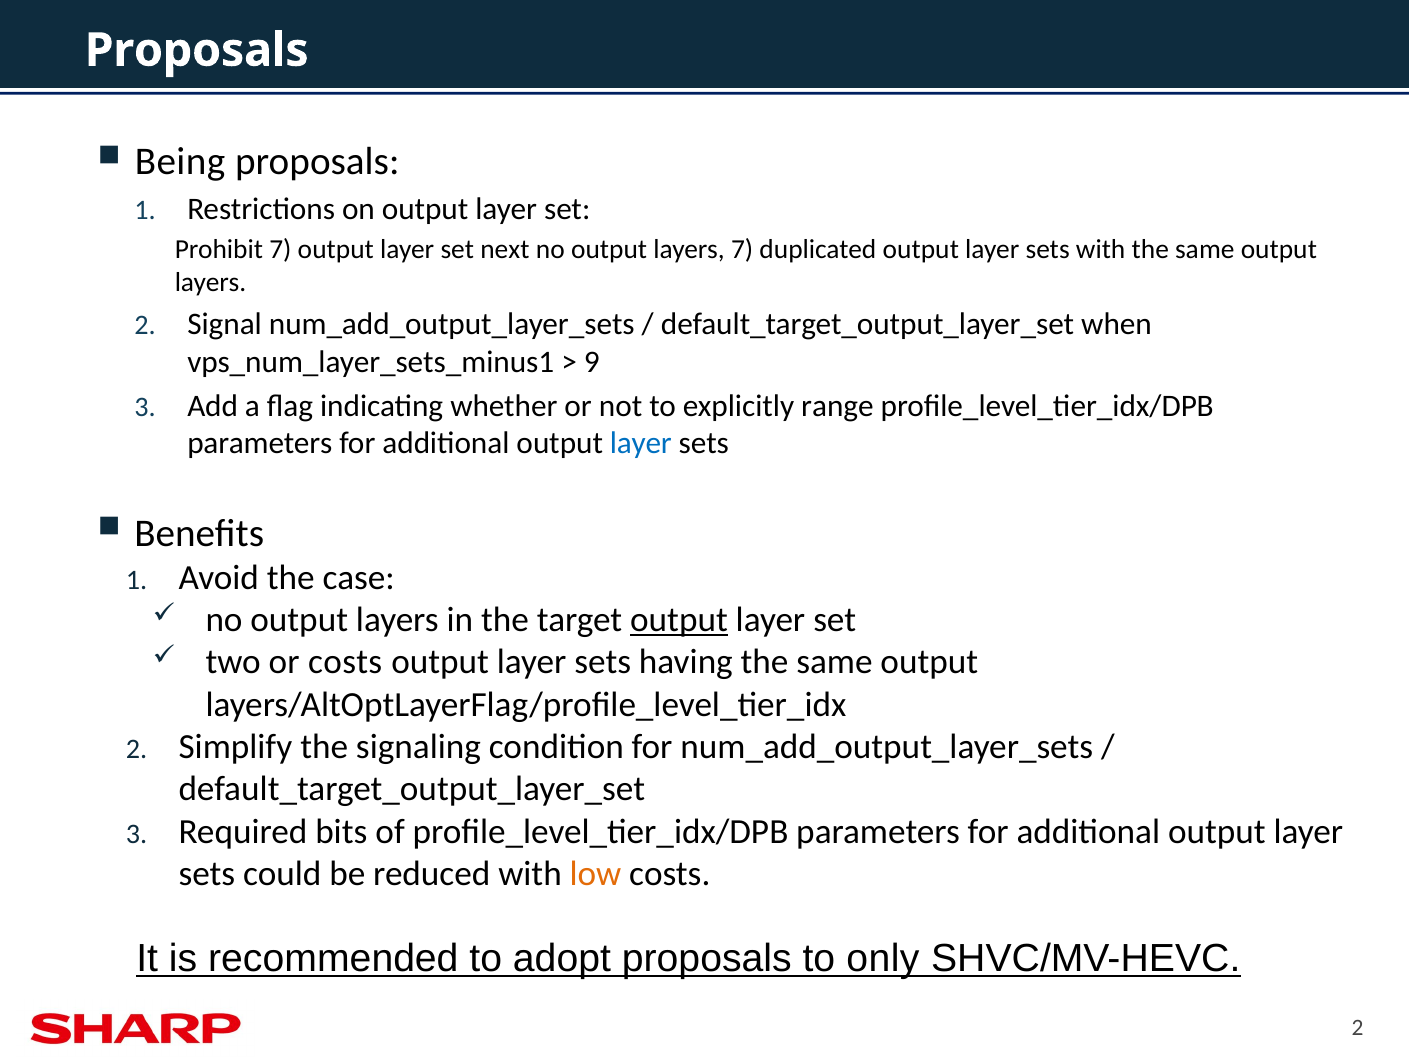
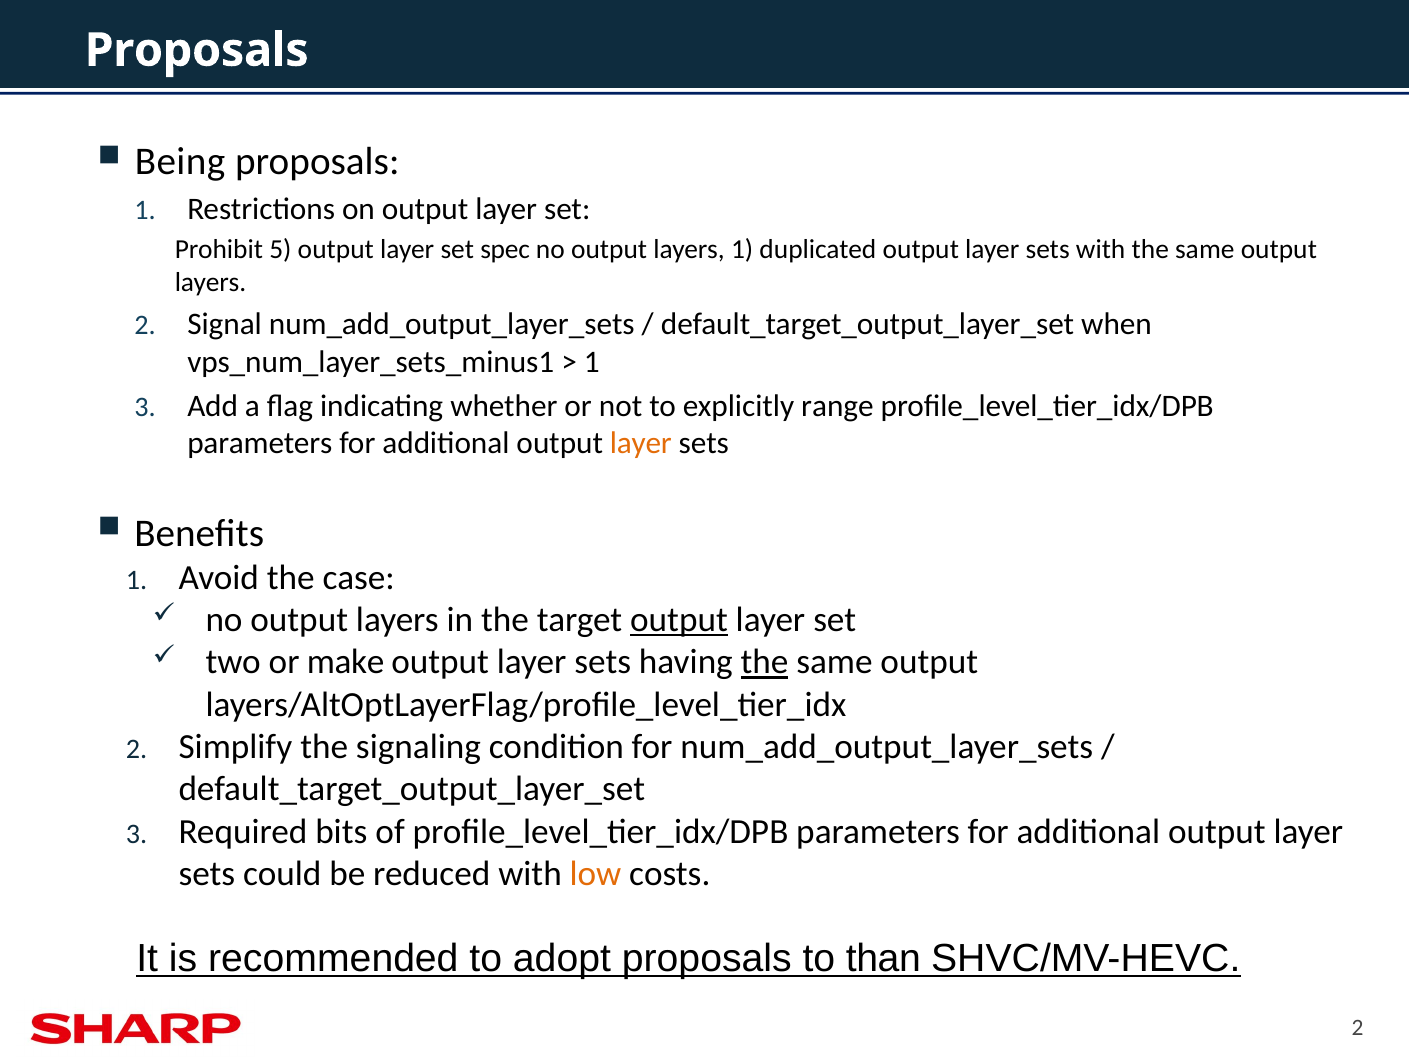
Prohibit 7: 7 -> 5 (280, 250)
next: next -> spec (505, 250)
layers 7: 7 -> 1 (742, 250)
9: 9 -> 1 (592, 362)
layer colour: blue -> orange (641, 443)
or costs: costs -> make (346, 662)
the underline: none -> present (765, 662)
only: only -> than (883, 958)
